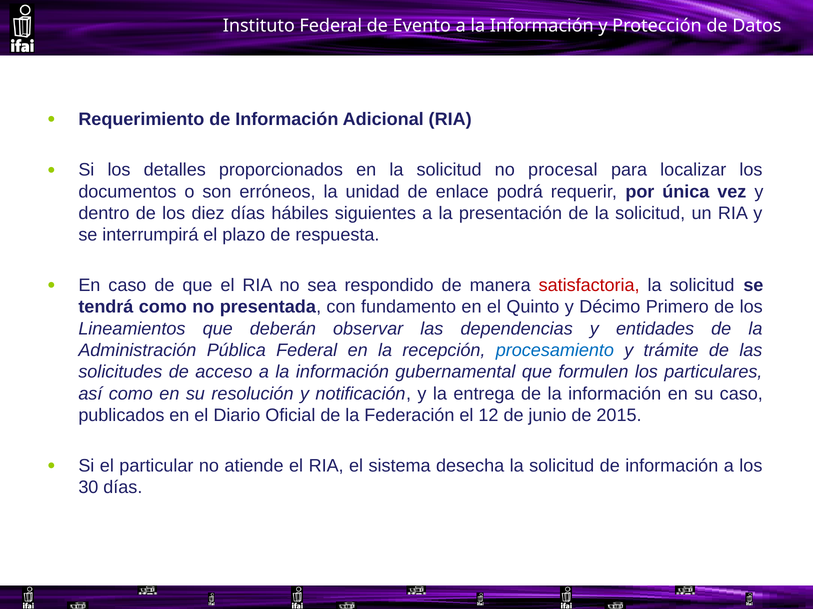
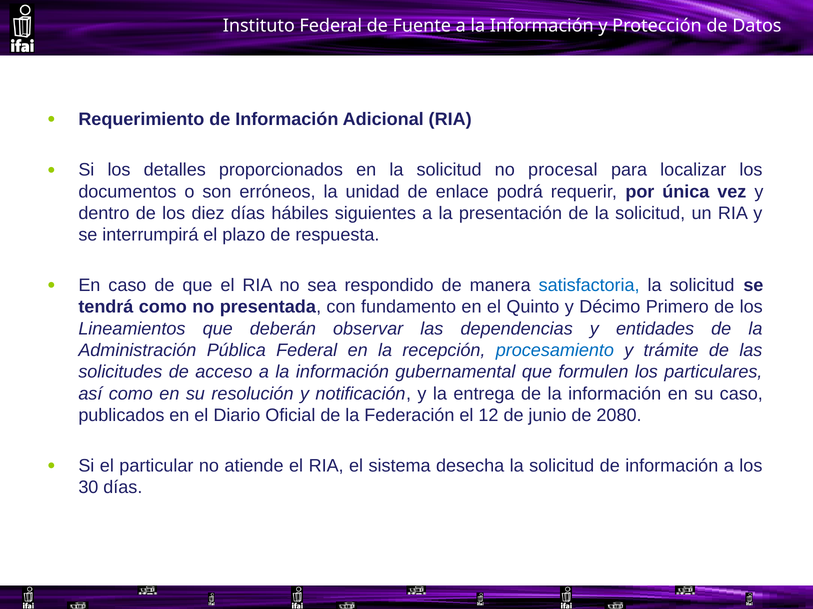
Evento: Evento -> Fuente (422, 26)
satisfactoria colour: red -> blue (589, 286)
2015: 2015 -> 2080 (619, 416)
